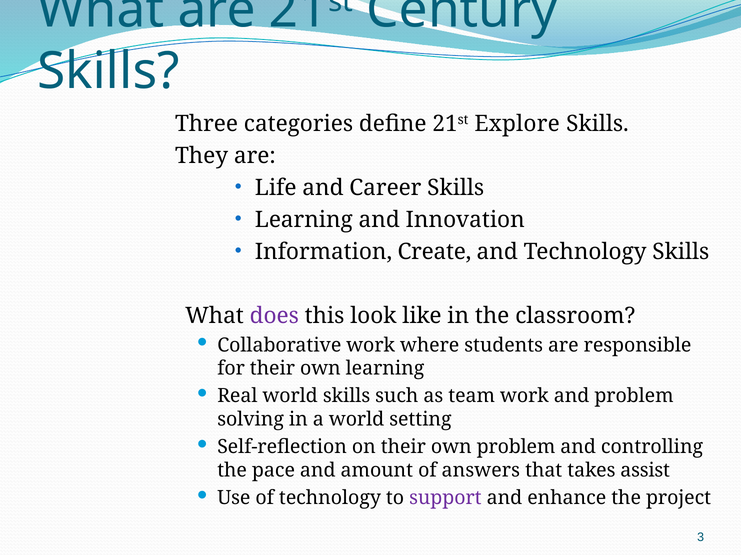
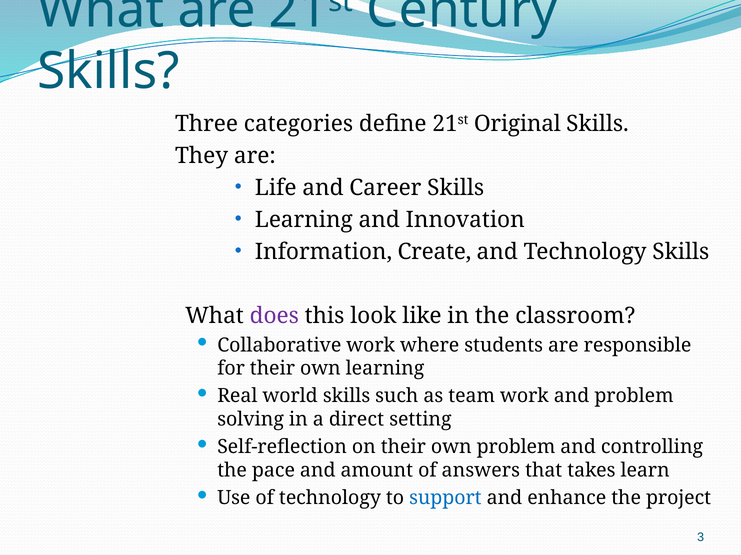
Explore: Explore -> Original (517, 124)
a world: world -> direct (356, 420)
assist: assist -> learn (645, 471)
support colour: purple -> blue (445, 499)
